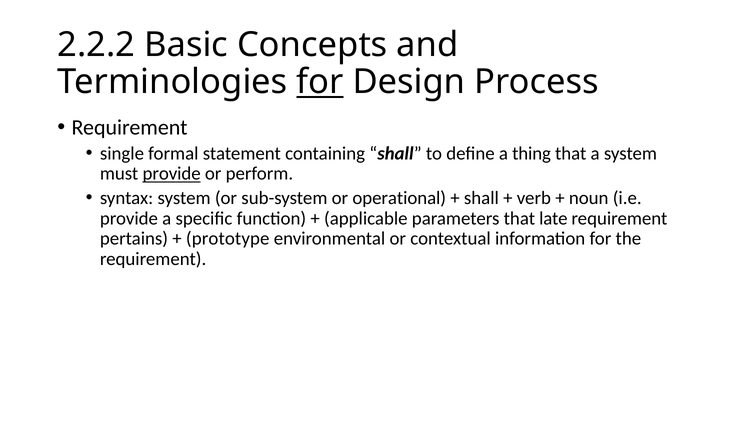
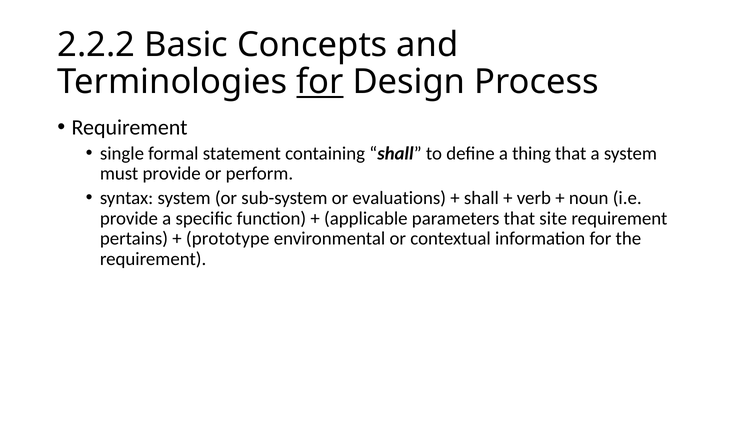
provide underline: present -> none (172, 174)
operational: operational -> evaluations (399, 198)
late: late -> site (553, 218)
